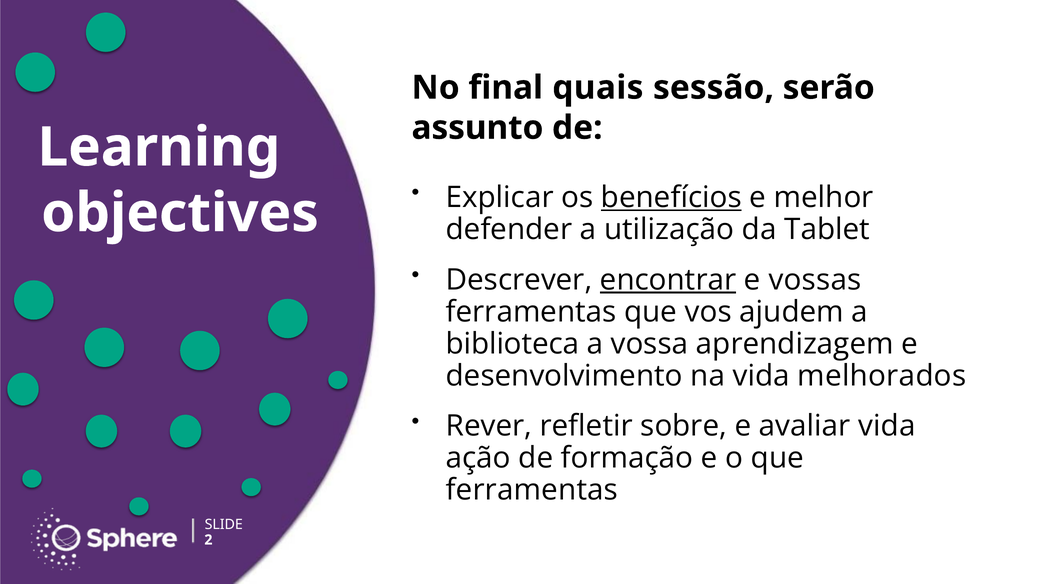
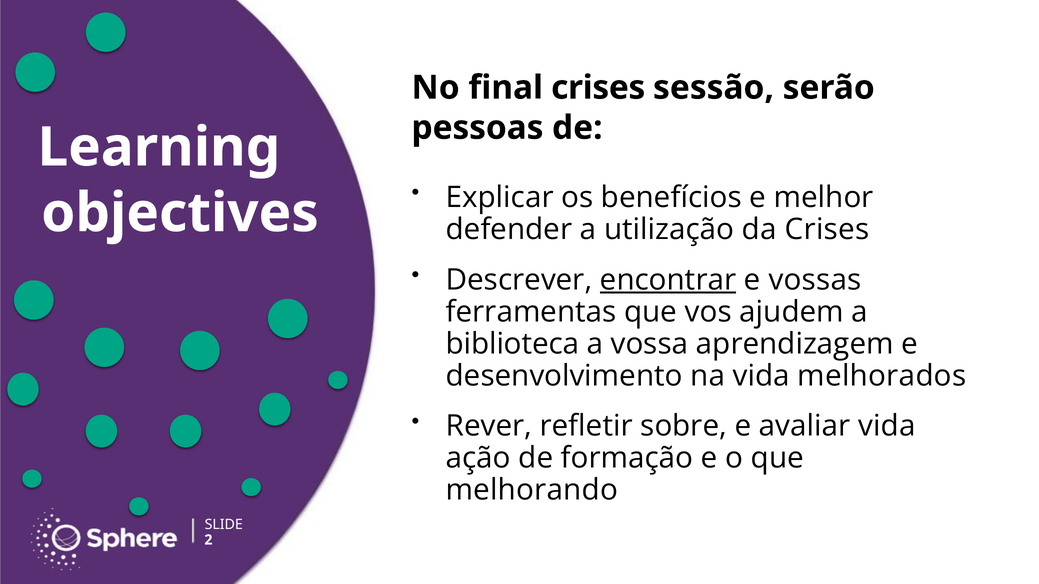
final quais: quais -> crises (598, 88)
assunto: assunto -> pessoas (477, 128)
benefícios underline: present -> none (671, 198)
da Tablet: Tablet -> Crises (827, 230)
ferramentas: ferramentas -> melhorando (532, 491)
